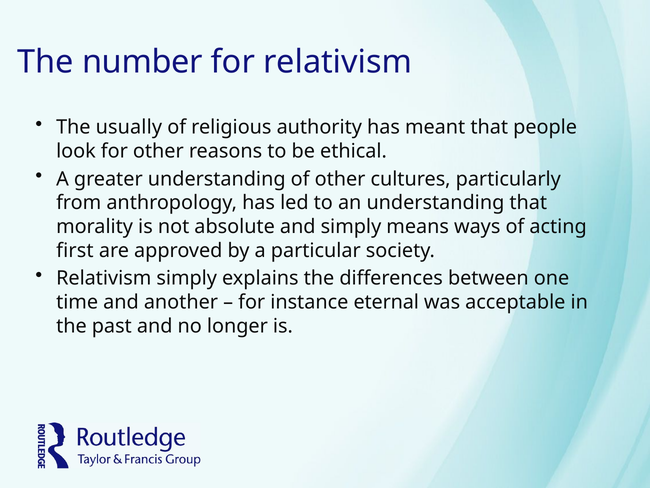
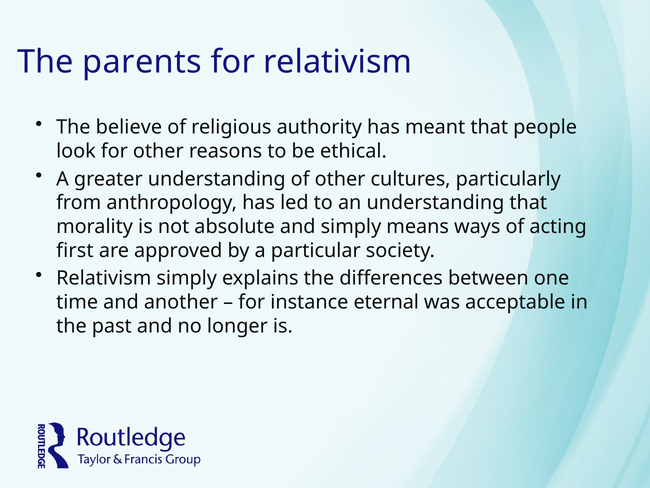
number: number -> parents (142, 62)
usually: usually -> believe (129, 127)
